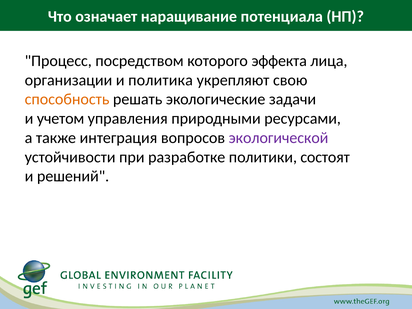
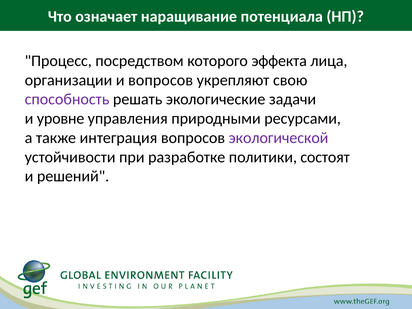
и политика: политика -> вопросов (161, 80)
способность colour: orange -> purple (67, 99)
учетом: учетом -> уровне (61, 119)
